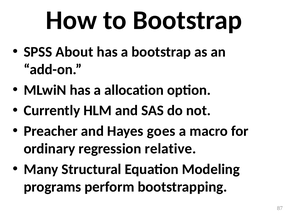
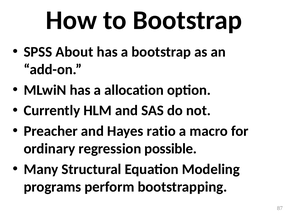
goes: goes -> ratio (161, 131)
relative: relative -> possible (171, 149)
